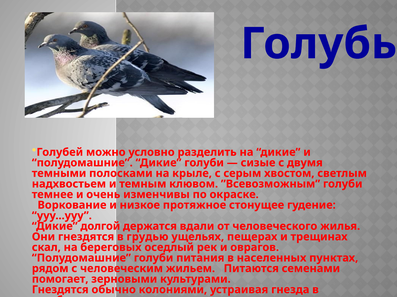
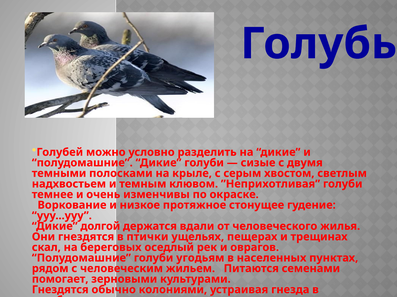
”Всевозможным: ”Всевозможным -> ”Неприхотливая (270, 184)
грудью: грудью -> птички (147, 237)
питания: питания -> угодьям (200, 259)
